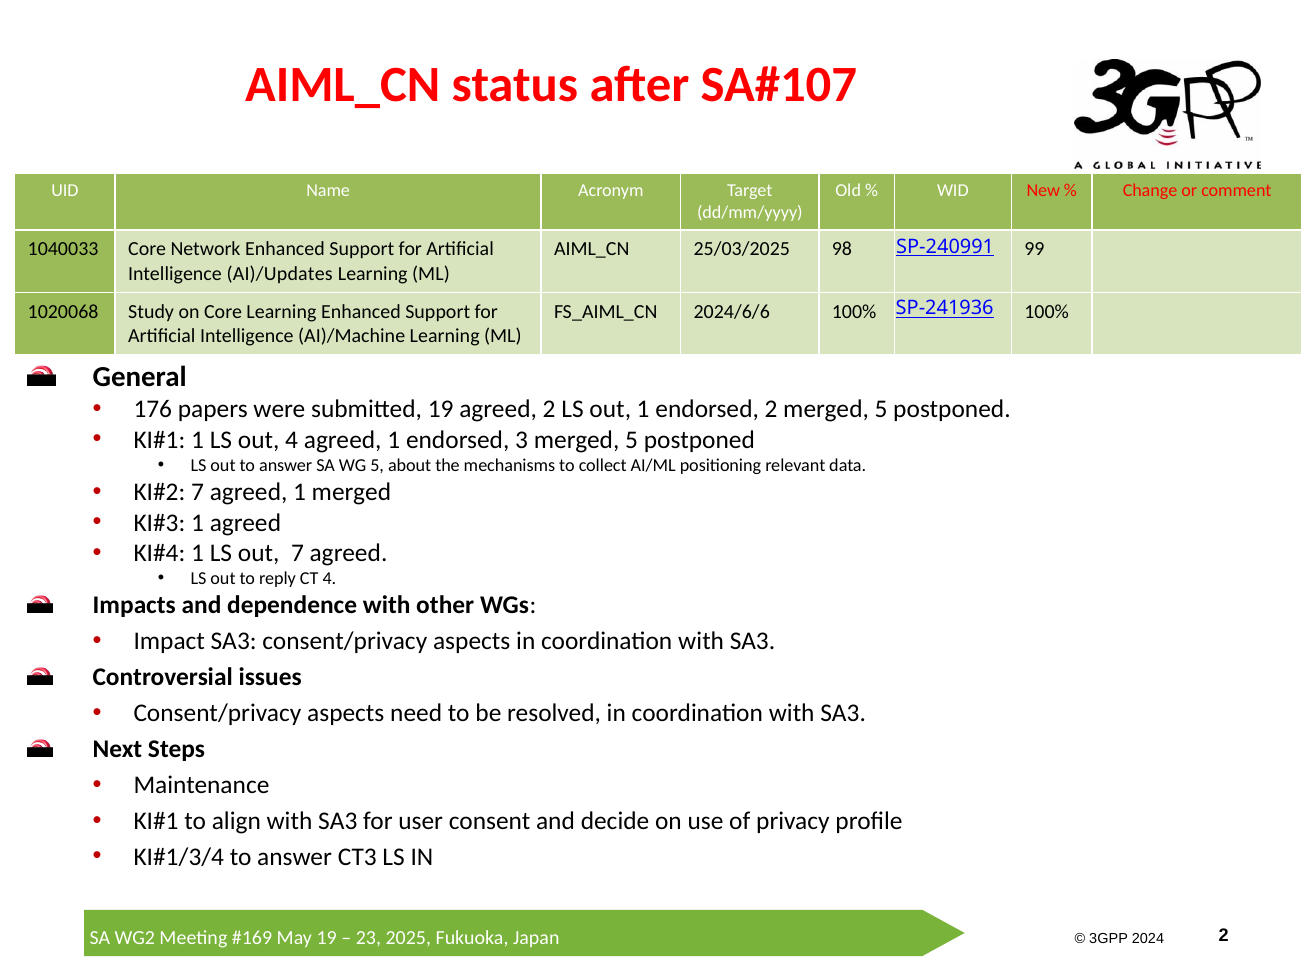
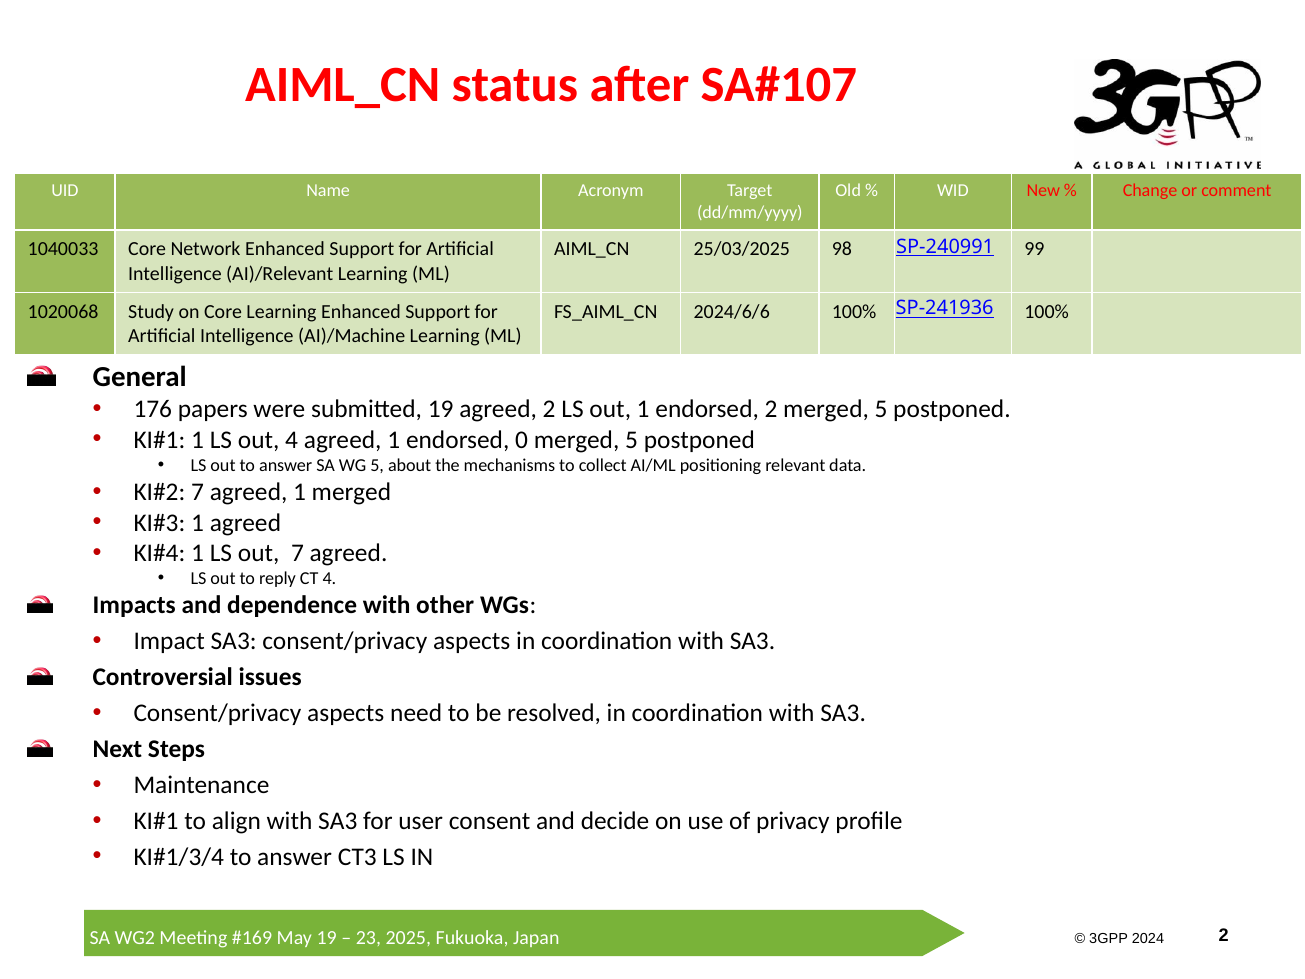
AI)/Updates: AI)/Updates -> AI)/Relevant (280, 274)
3: 3 -> 0 (522, 440)
